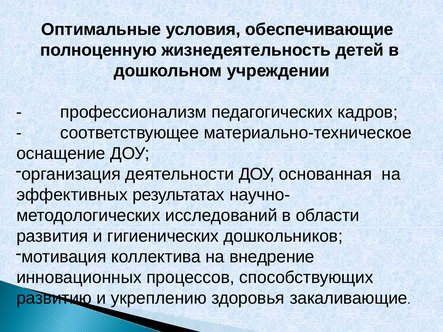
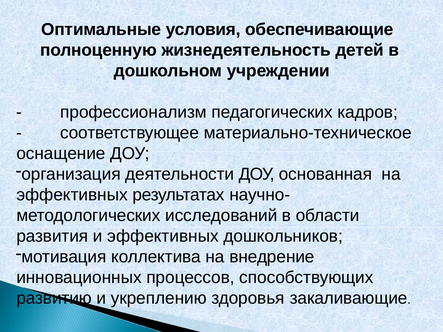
и гигиенических: гигиенических -> эффективных (163, 236)
